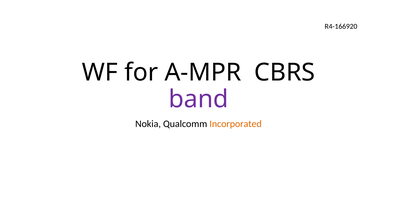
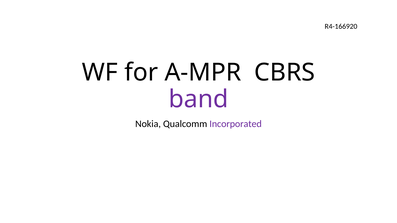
Incorporated colour: orange -> purple (236, 124)
